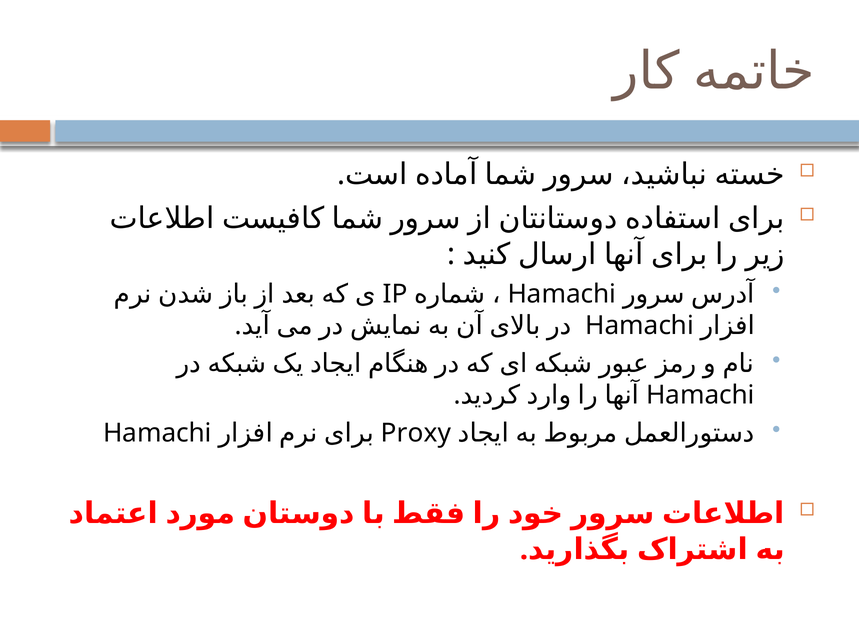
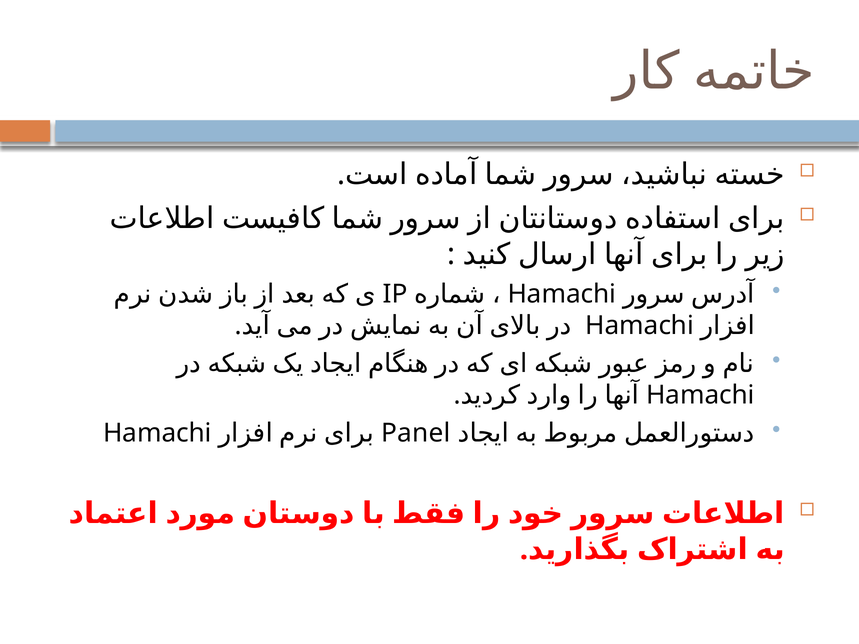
Proxy: Proxy -> Panel (416, 433)
